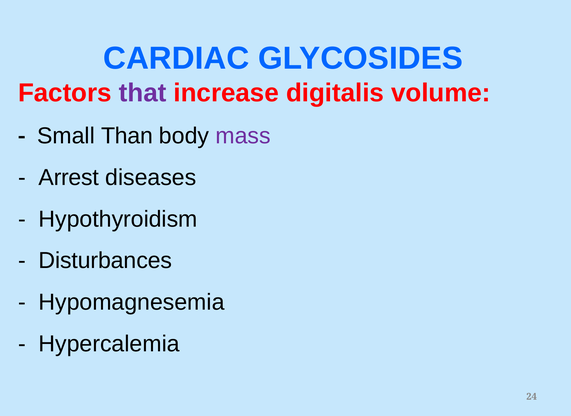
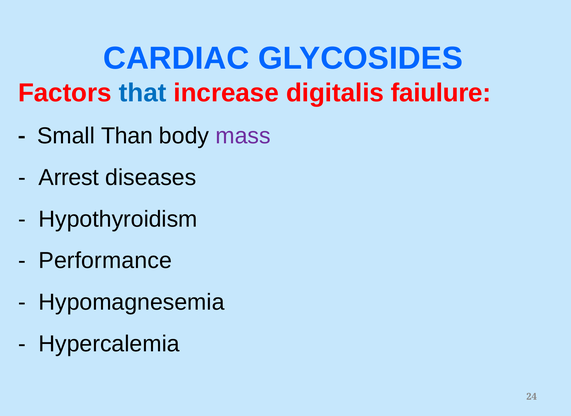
that colour: purple -> blue (143, 93)
volume: volume -> faiulure (441, 93)
Disturbances: Disturbances -> Performance (105, 260)
